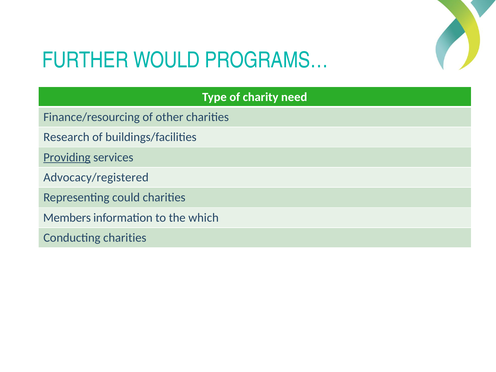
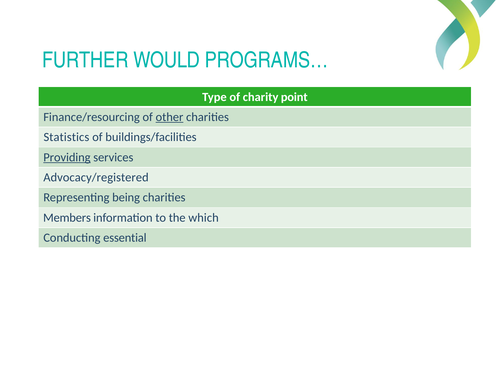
need: need -> point (294, 97)
other underline: none -> present (170, 117)
Research: Research -> Statistics (66, 137)
could: could -> being (126, 198)
Conducting charities: charities -> essential (125, 238)
